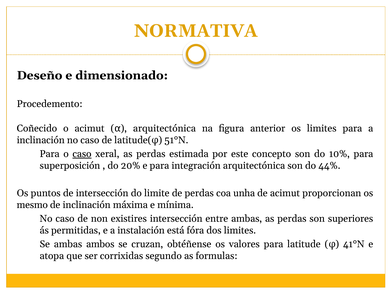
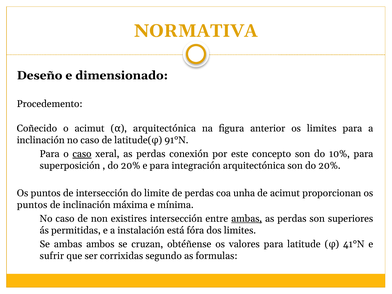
51°N: 51°N -> 91°N (176, 140)
estimada: estimada -> conexión (189, 154)
son do 44%: 44% -> 20% (329, 166)
mesmo: mesmo -> puntos (32, 205)
ambas underline: none -> present (247, 219)
atopa: atopa -> sufrir (52, 256)
